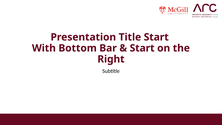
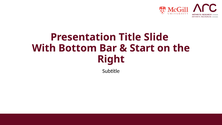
Title Start: Start -> Slide (156, 37)
